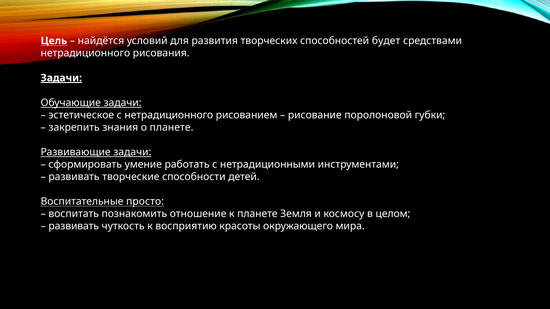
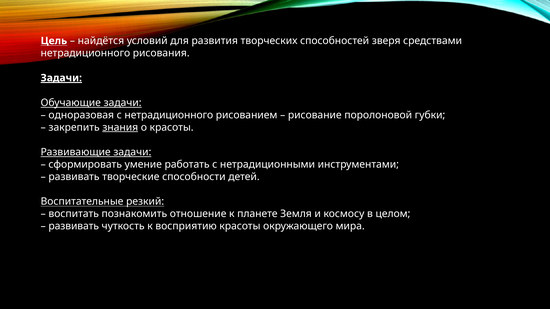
будет: будет -> зверя (386, 41)
эстетическое: эстетическое -> одноразовая (81, 115)
знания underline: none -> present (120, 128)
о планете: планете -> красоты (172, 128)
просто: просто -> резкий (145, 202)
